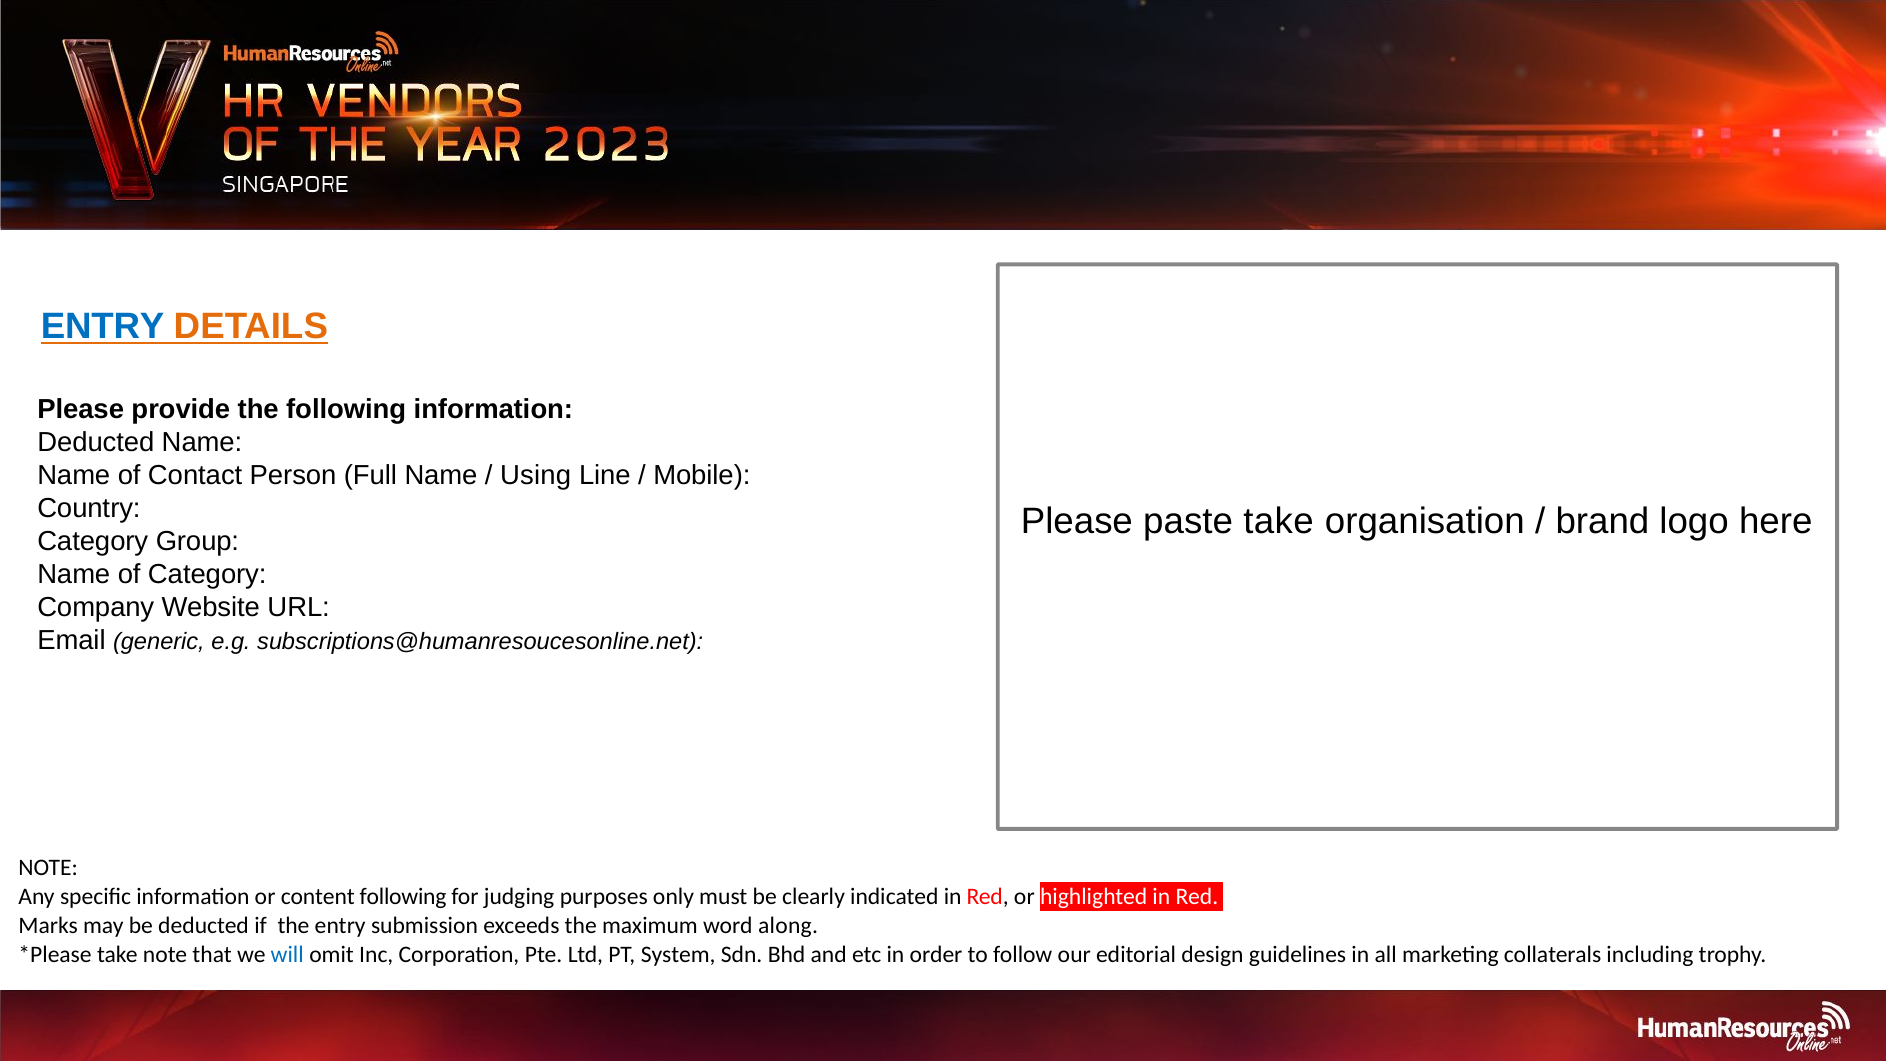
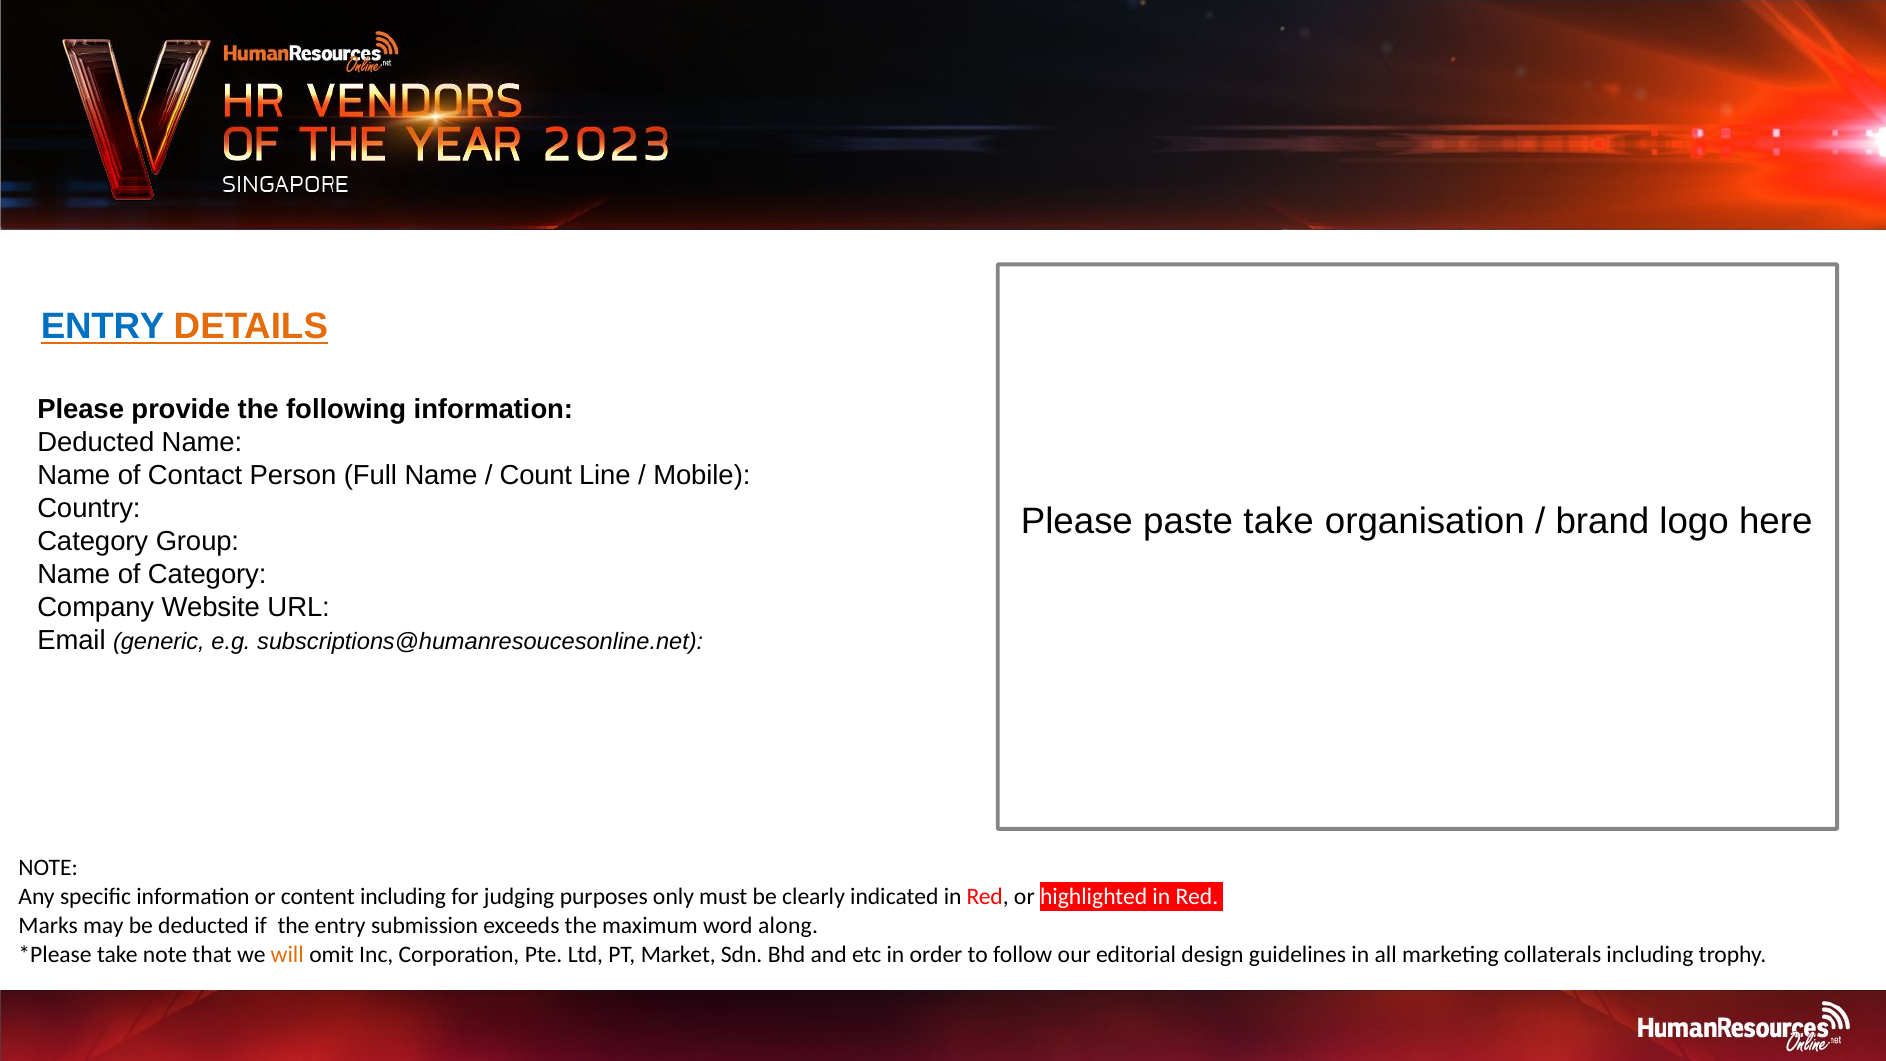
Using: Using -> Count (536, 476)
content following: following -> including (403, 897)
will colour: blue -> orange (287, 954)
System: System -> Market (678, 954)
